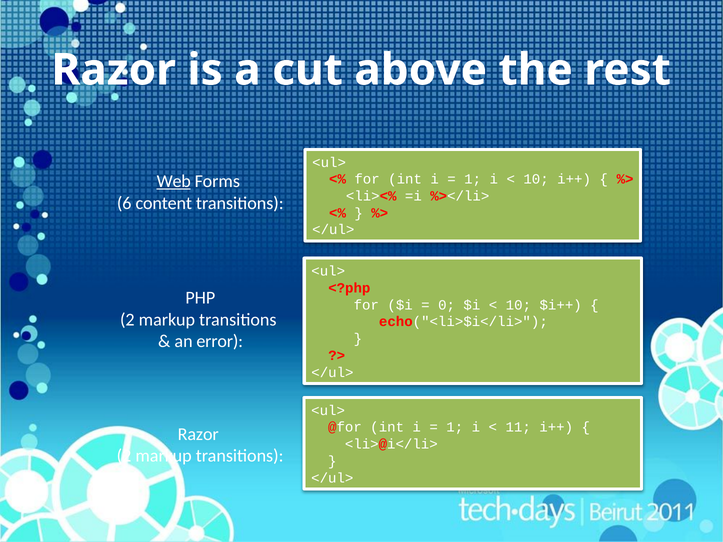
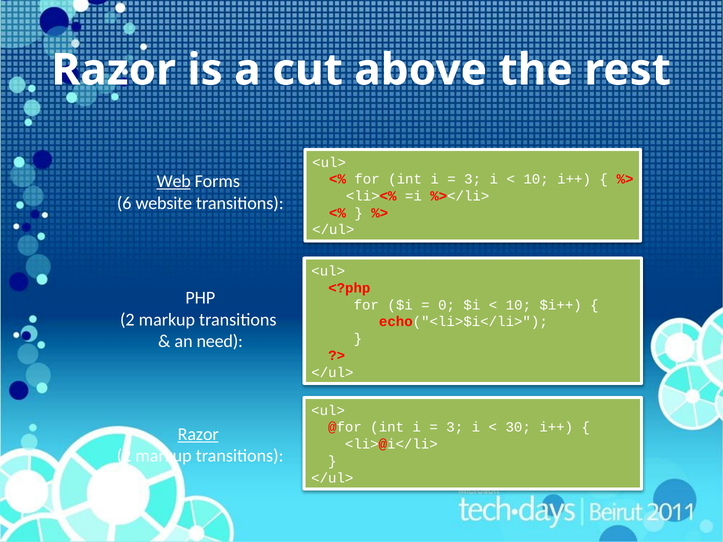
1: 1 -> 3 (473, 179)
content: content -> website (164, 203)
error: error -> need (220, 342)
1: 1 -> 3 (455, 428)
11: 11 -> 30 (518, 428)
Razor underline: none -> present (198, 434)
